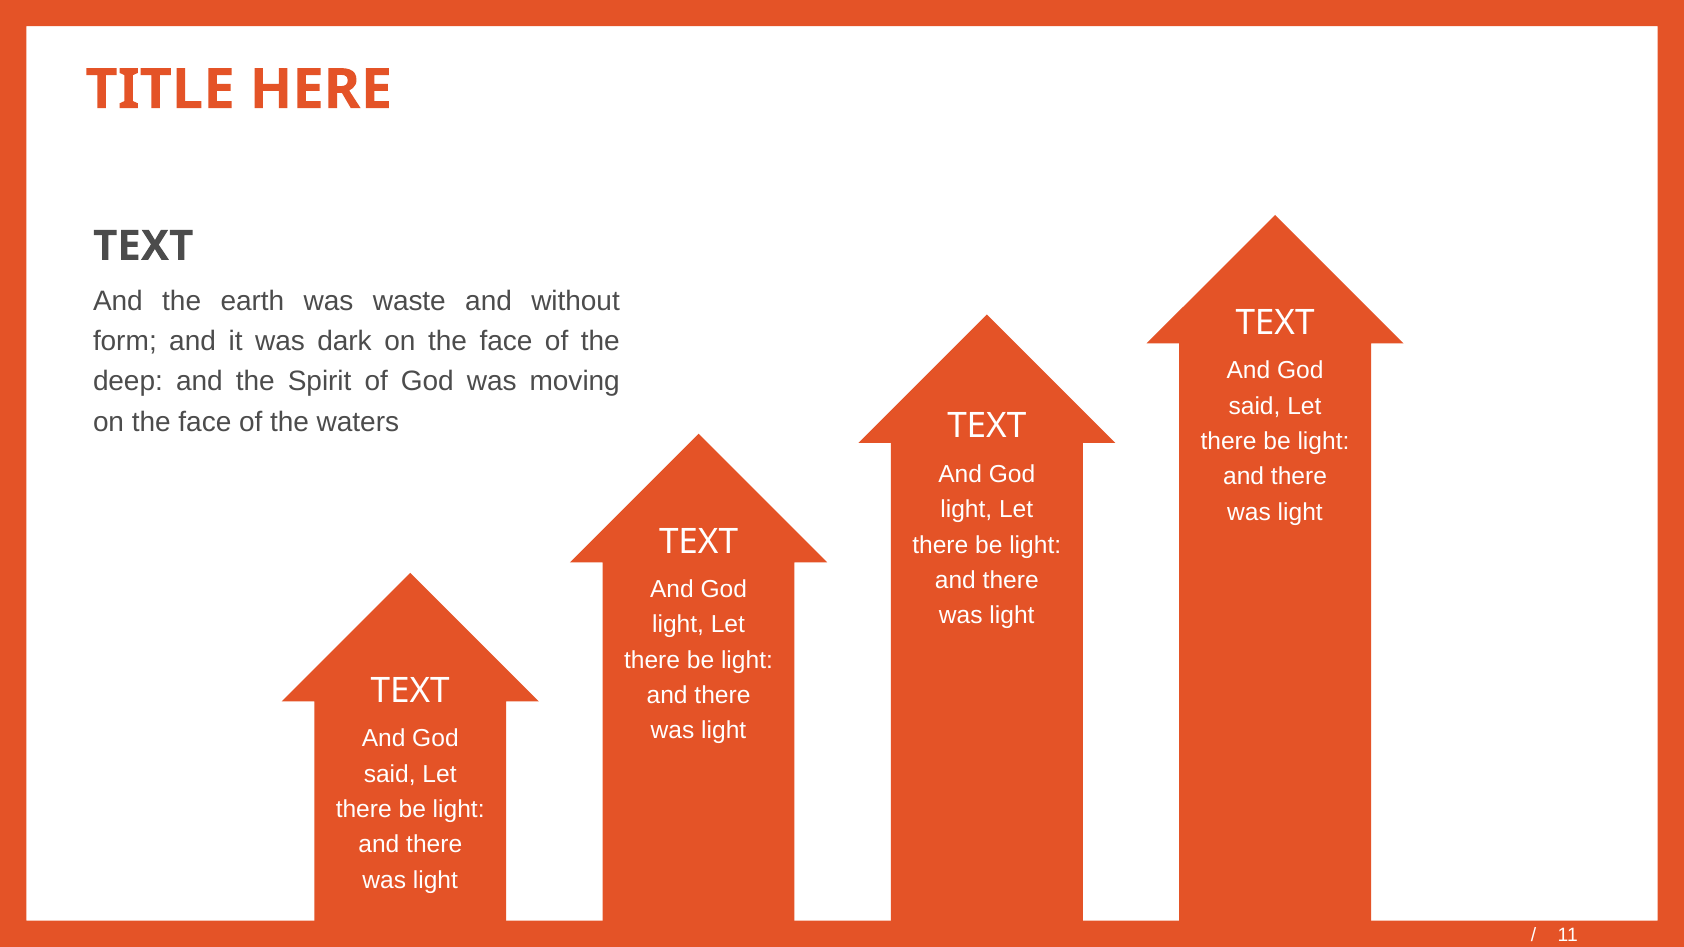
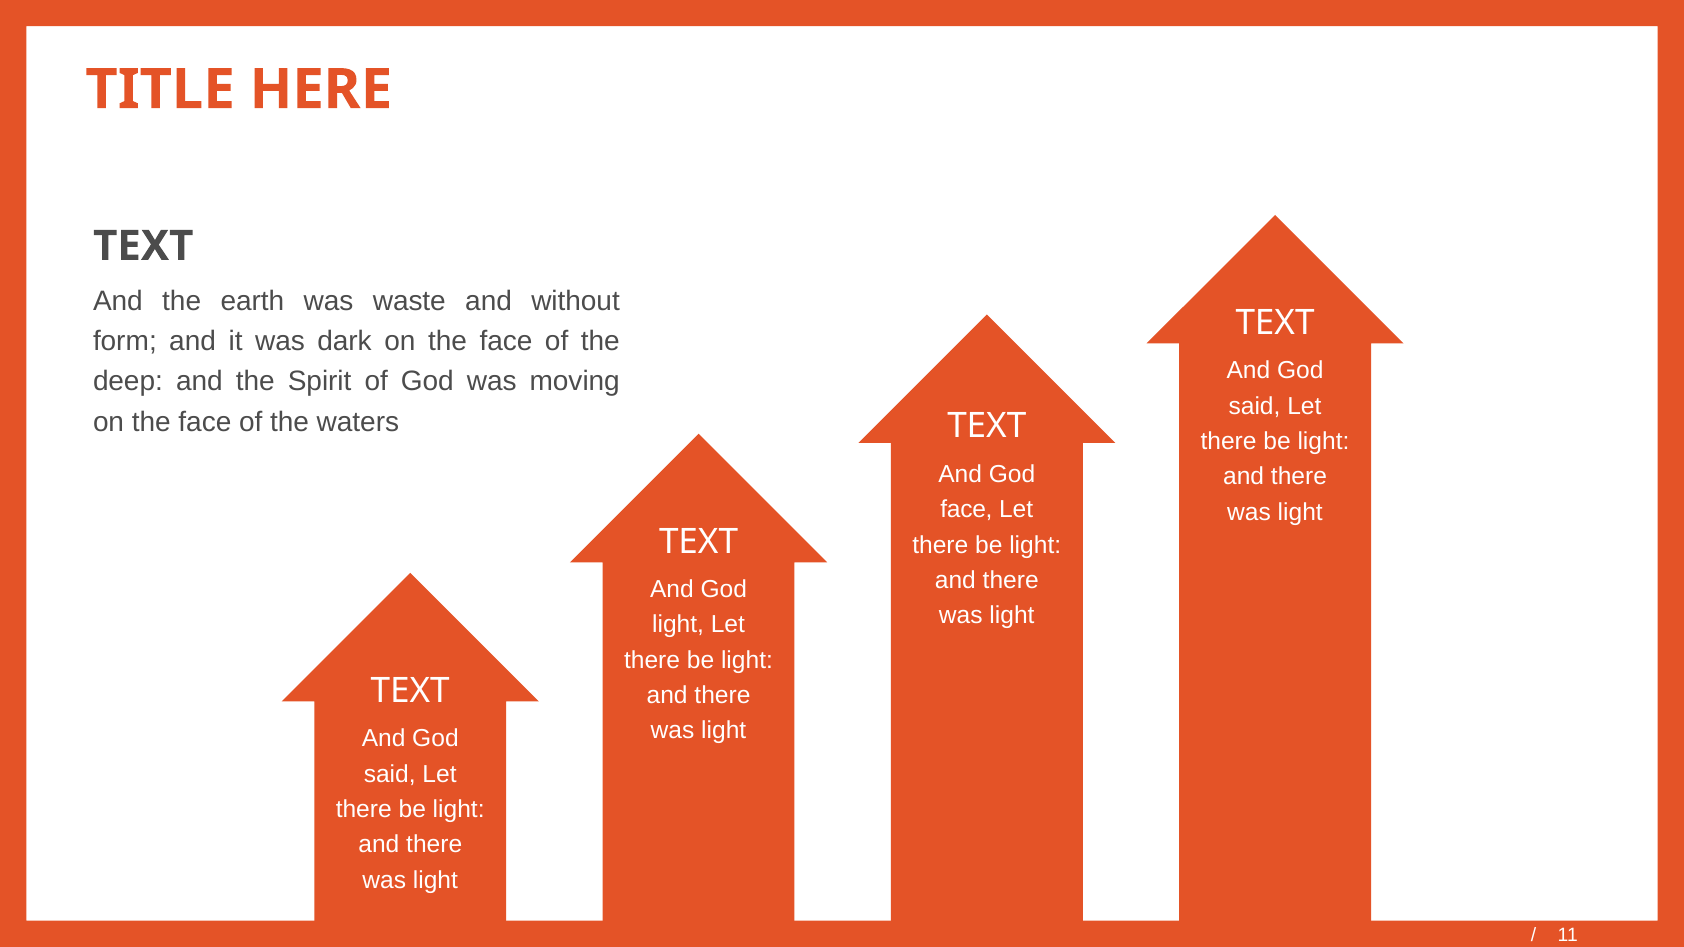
light: light -> face (966, 510)
